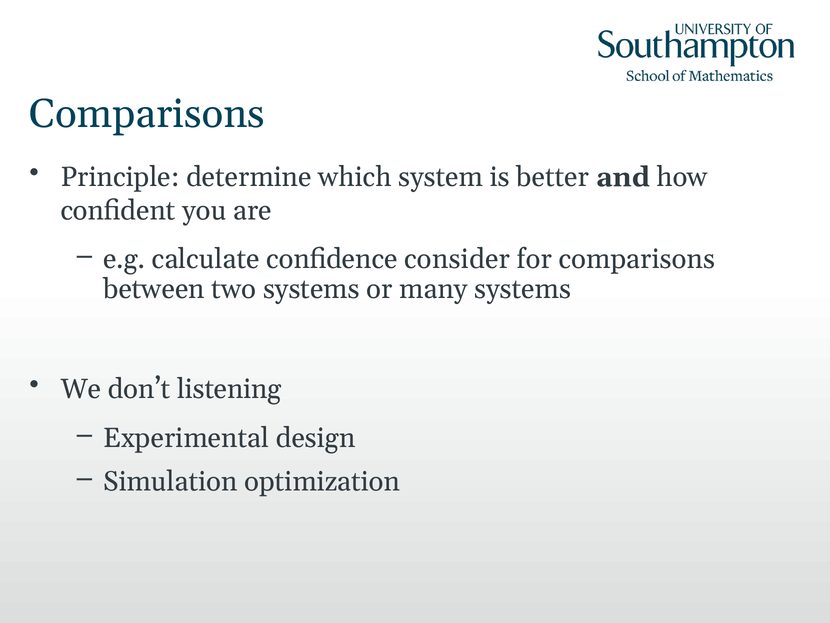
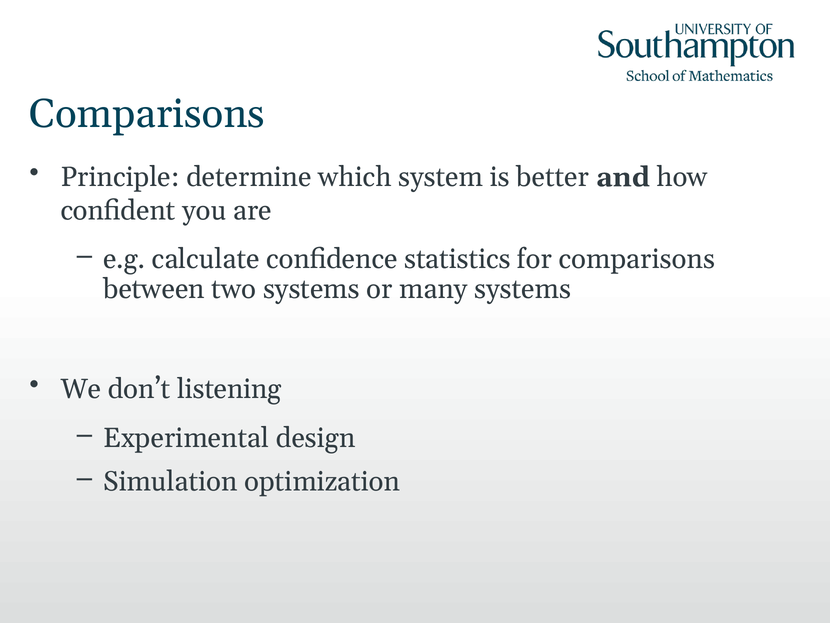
consider: consider -> statistics (457, 259)
